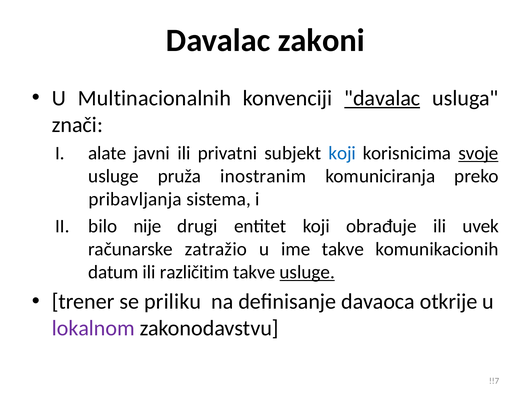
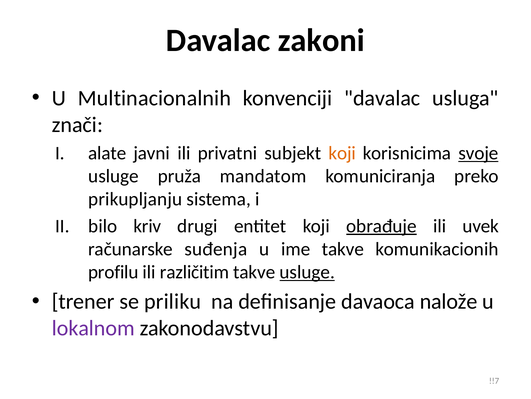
davalac underline: present -> none (382, 98)
koji colour: blue -> orange (342, 153)
inostranim: inostranim -> mandatom (263, 176)
pribavljanja: pribavljanja -> prikupljanju (135, 199)
nije: nije -> kriv (147, 226)
obrađuje underline: none -> present (381, 226)
zatražio: zatražio -> suđenja (216, 249)
datum: datum -> profilu (113, 272)
otkrije: otkrije -> nalože (449, 301)
